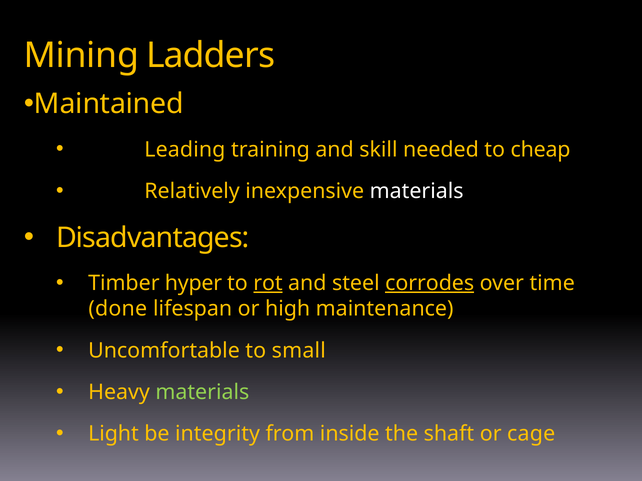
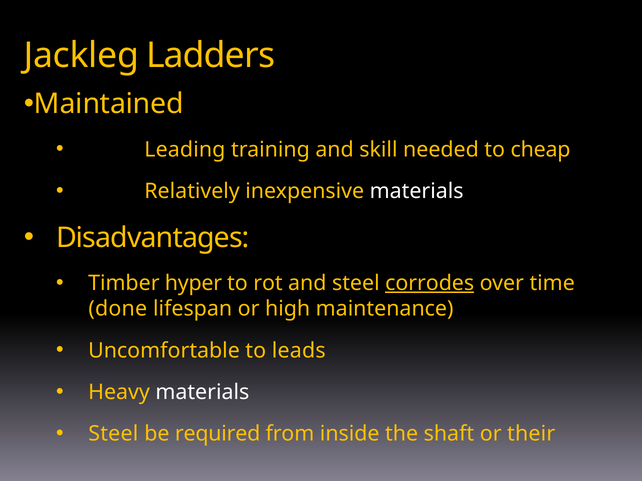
Mining: Mining -> Jackleg (81, 55)
rot underline: present -> none (268, 283)
small: small -> leads (299, 351)
materials colour: light green -> white (202, 393)
Light: Light -> Steel (113, 434)
integrity: integrity -> required (218, 434)
cage: cage -> their (531, 434)
